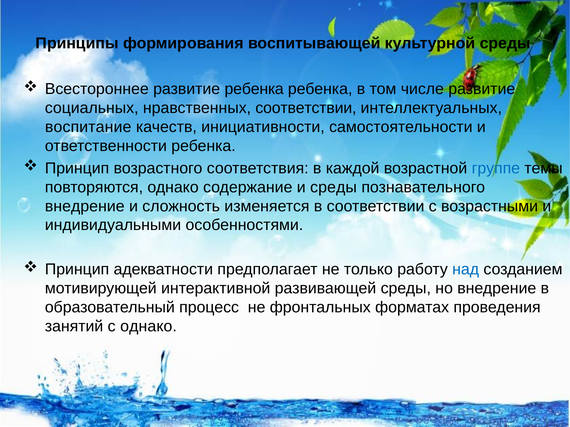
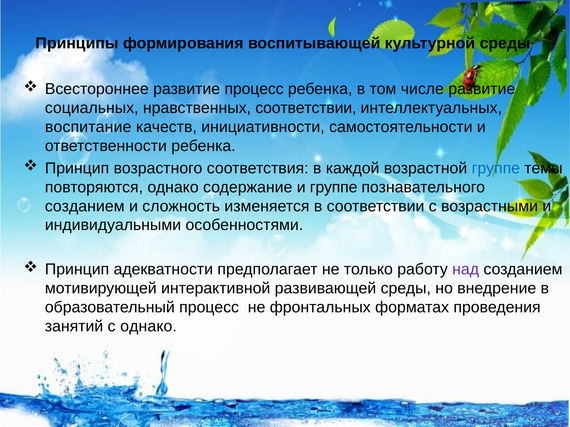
развитие ребенка: ребенка -> процесс (254, 89)
и среды: среды -> группе (334, 187)
внедрение: внедрение -> созданием (85, 206)
над colour: blue -> purple (466, 270)
